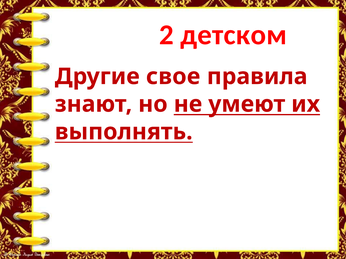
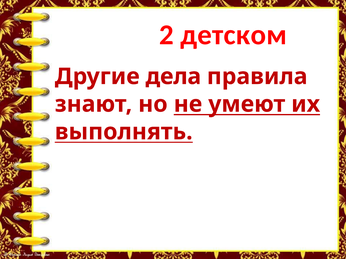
свое: свое -> дела (173, 77)
